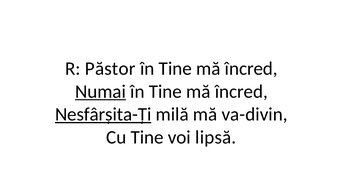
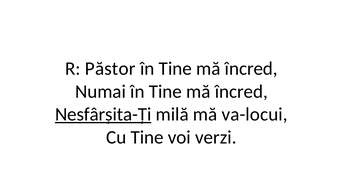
Numai underline: present -> none (100, 92)
va-divin: va-divin -> va-locui (255, 114)
lipsă: lipsă -> verzi (216, 137)
